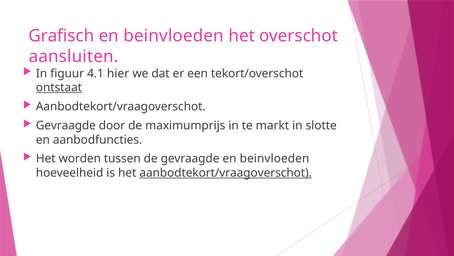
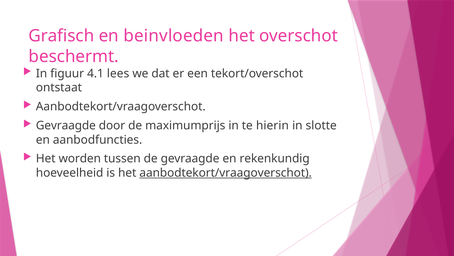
aansluiten: aansluiten -> beschermt (74, 56)
hier: hier -> lees (118, 73)
ontstaat underline: present -> none (59, 87)
markt: markt -> hierin (272, 125)
gevraagde en beinvloeden: beinvloeden -> rekenkundig (275, 158)
